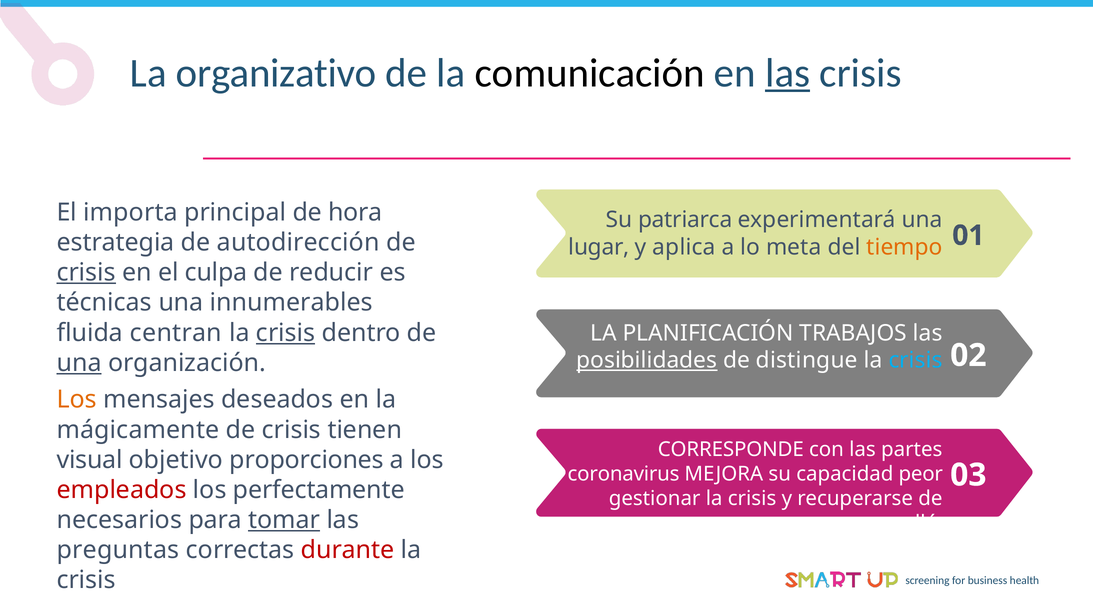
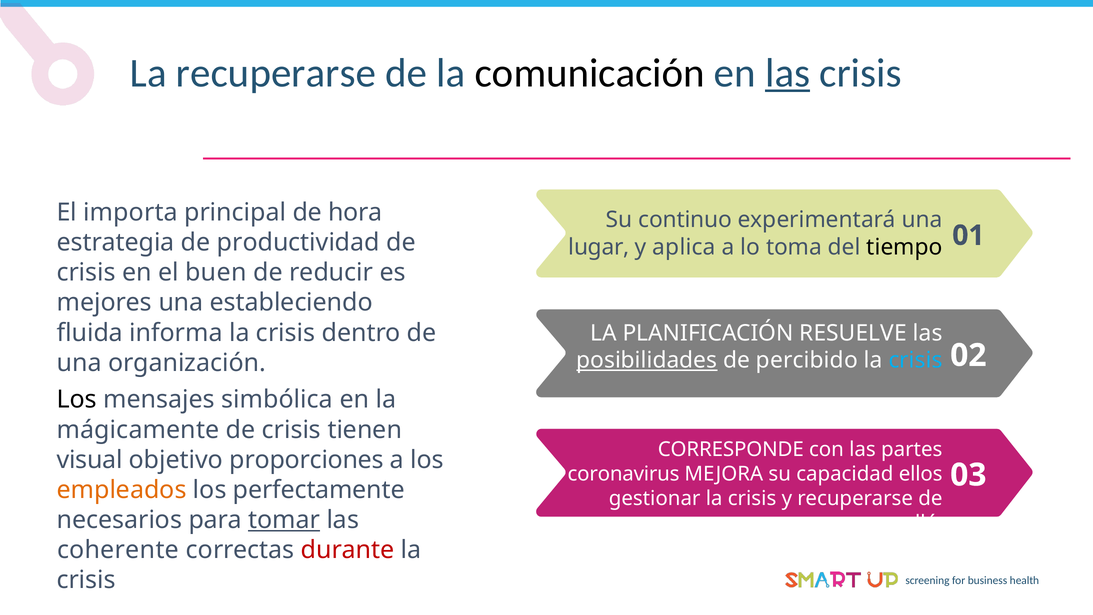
La organizativo: organizativo -> recuperarse (276, 73)
patriarca: patriarca -> continuo (685, 220)
autodirección: autodirección -> productividad (298, 243)
meta: meta -> toma (794, 247)
tiempo colour: orange -> black (904, 247)
crisis underline: present -> none (86, 273)
culpa: culpa -> buen (216, 273)
técnicas: técnicas -> mejores (104, 303)
innumerables: innumerables -> estableciendo (291, 303)
centran: centran -> informa (176, 333)
crisis underline: present -> none (286, 333)
TRABAJOS: TRABAJOS -> RESUELVE (853, 333)
distingue: distingue -> percibido (807, 360)
una underline: present -> none (79, 363)
Los colour: orange -> black (77, 400)
deseados: deseados -> simbólica (277, 400)
peor: peor -> ellos (921, 474)
empleados colour: red -> orange (122, 490)
preguntas: preguntas -> coherente (118, 550)
